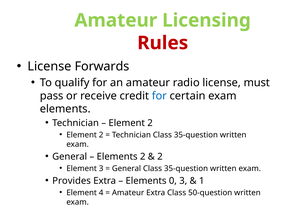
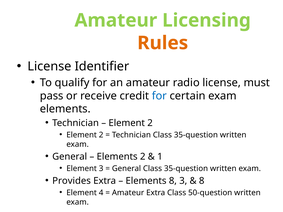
Rules colour: red -> orange (163, 43)
Forwards: Forwards -> Identifier (102, 66)
2: 2 -> 1 (160, 157)
Elements 0: 0 -> 8 (173, 181)
1: 1 -> 8 (202, 181)
